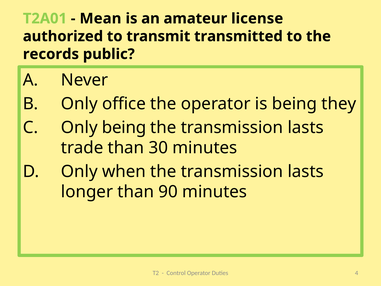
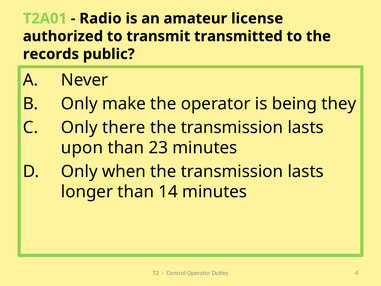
Mean: Mean -> Radio (100, 18)
office: office -> make (124, 104)
Only being: being -> there (124, 127)
trade: trade -> upon (82, 148)
30: 30 -> 23 (158, 148)
90: 90 -> 14 (168, 192)
